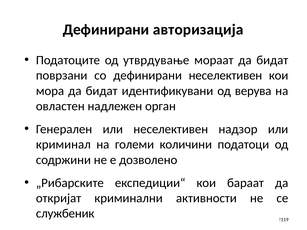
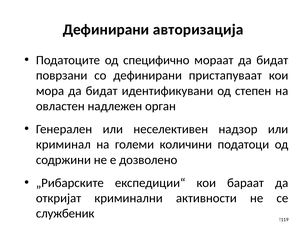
утврдување: утврдување -> специфично (156, 60)
дефинирани неселективен: неселективен -> пристапуваат (225, 76)
верува: верува -> степен (253, 91)
